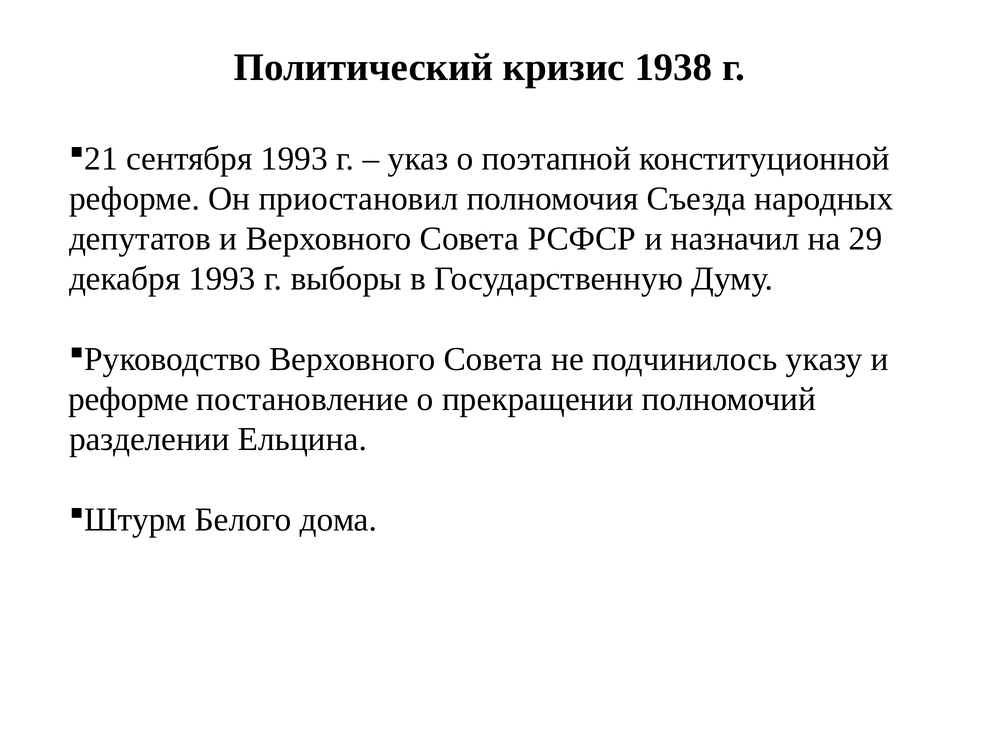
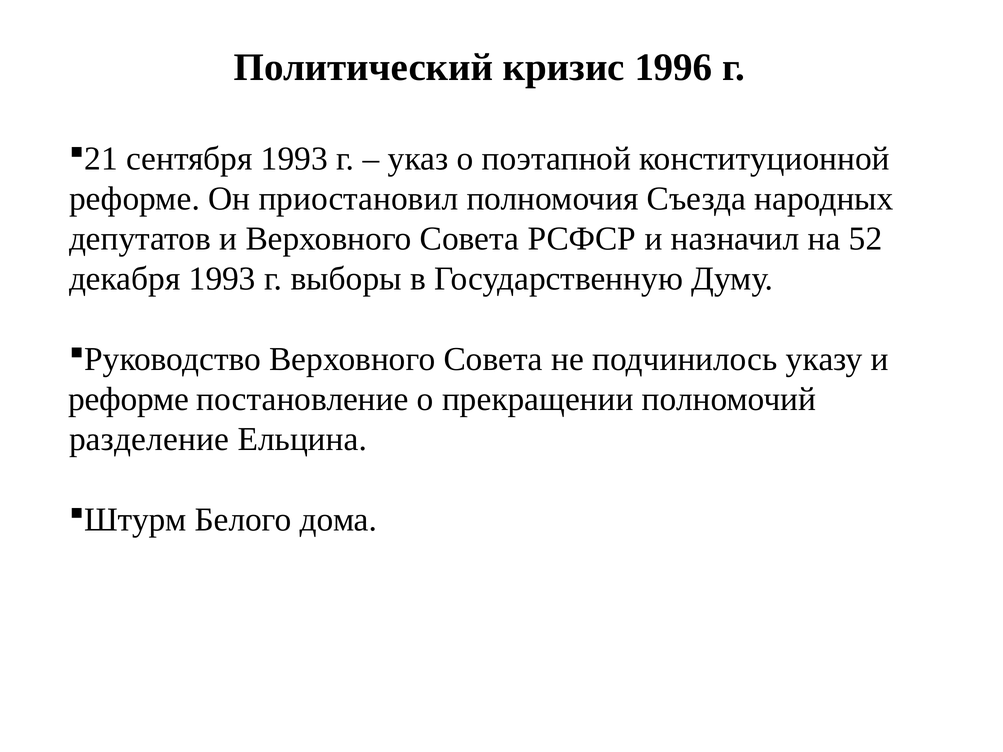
1938: 1938 -> 1996 (673, 68)
29: 29 -> 52 (866, 239)
разделении: разделении -> разделение (149, 439)
